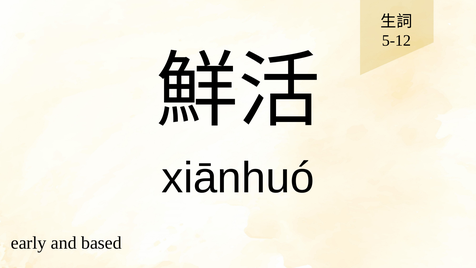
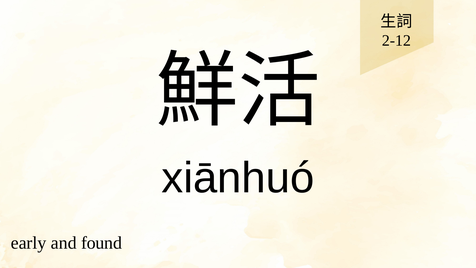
5-12: 5-12 -> 2-12 (396, 41)
based: based -> found (102, 243)
